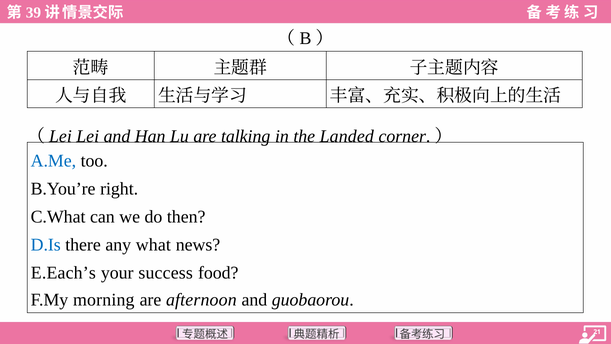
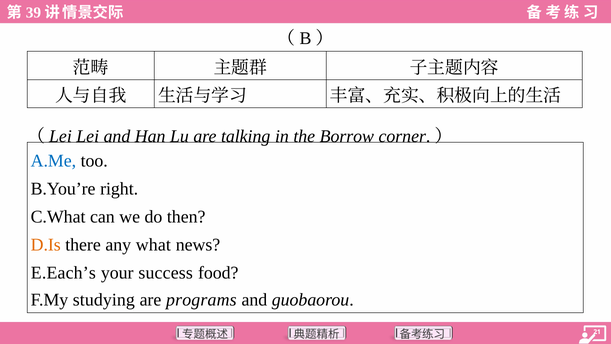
Landed: Landed -> Borrow (347, 136)
D.Is colour: blue -> orange (46, 245)
morning: morning -> studying (104, 300)
afternoon: afternoon -> programs (201, 300)
